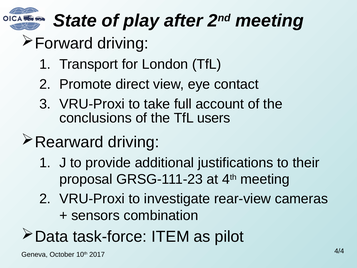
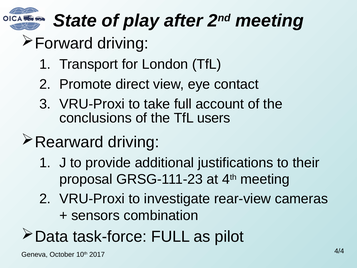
task-force ITEM: ITEM -> FULL (171, 236)
